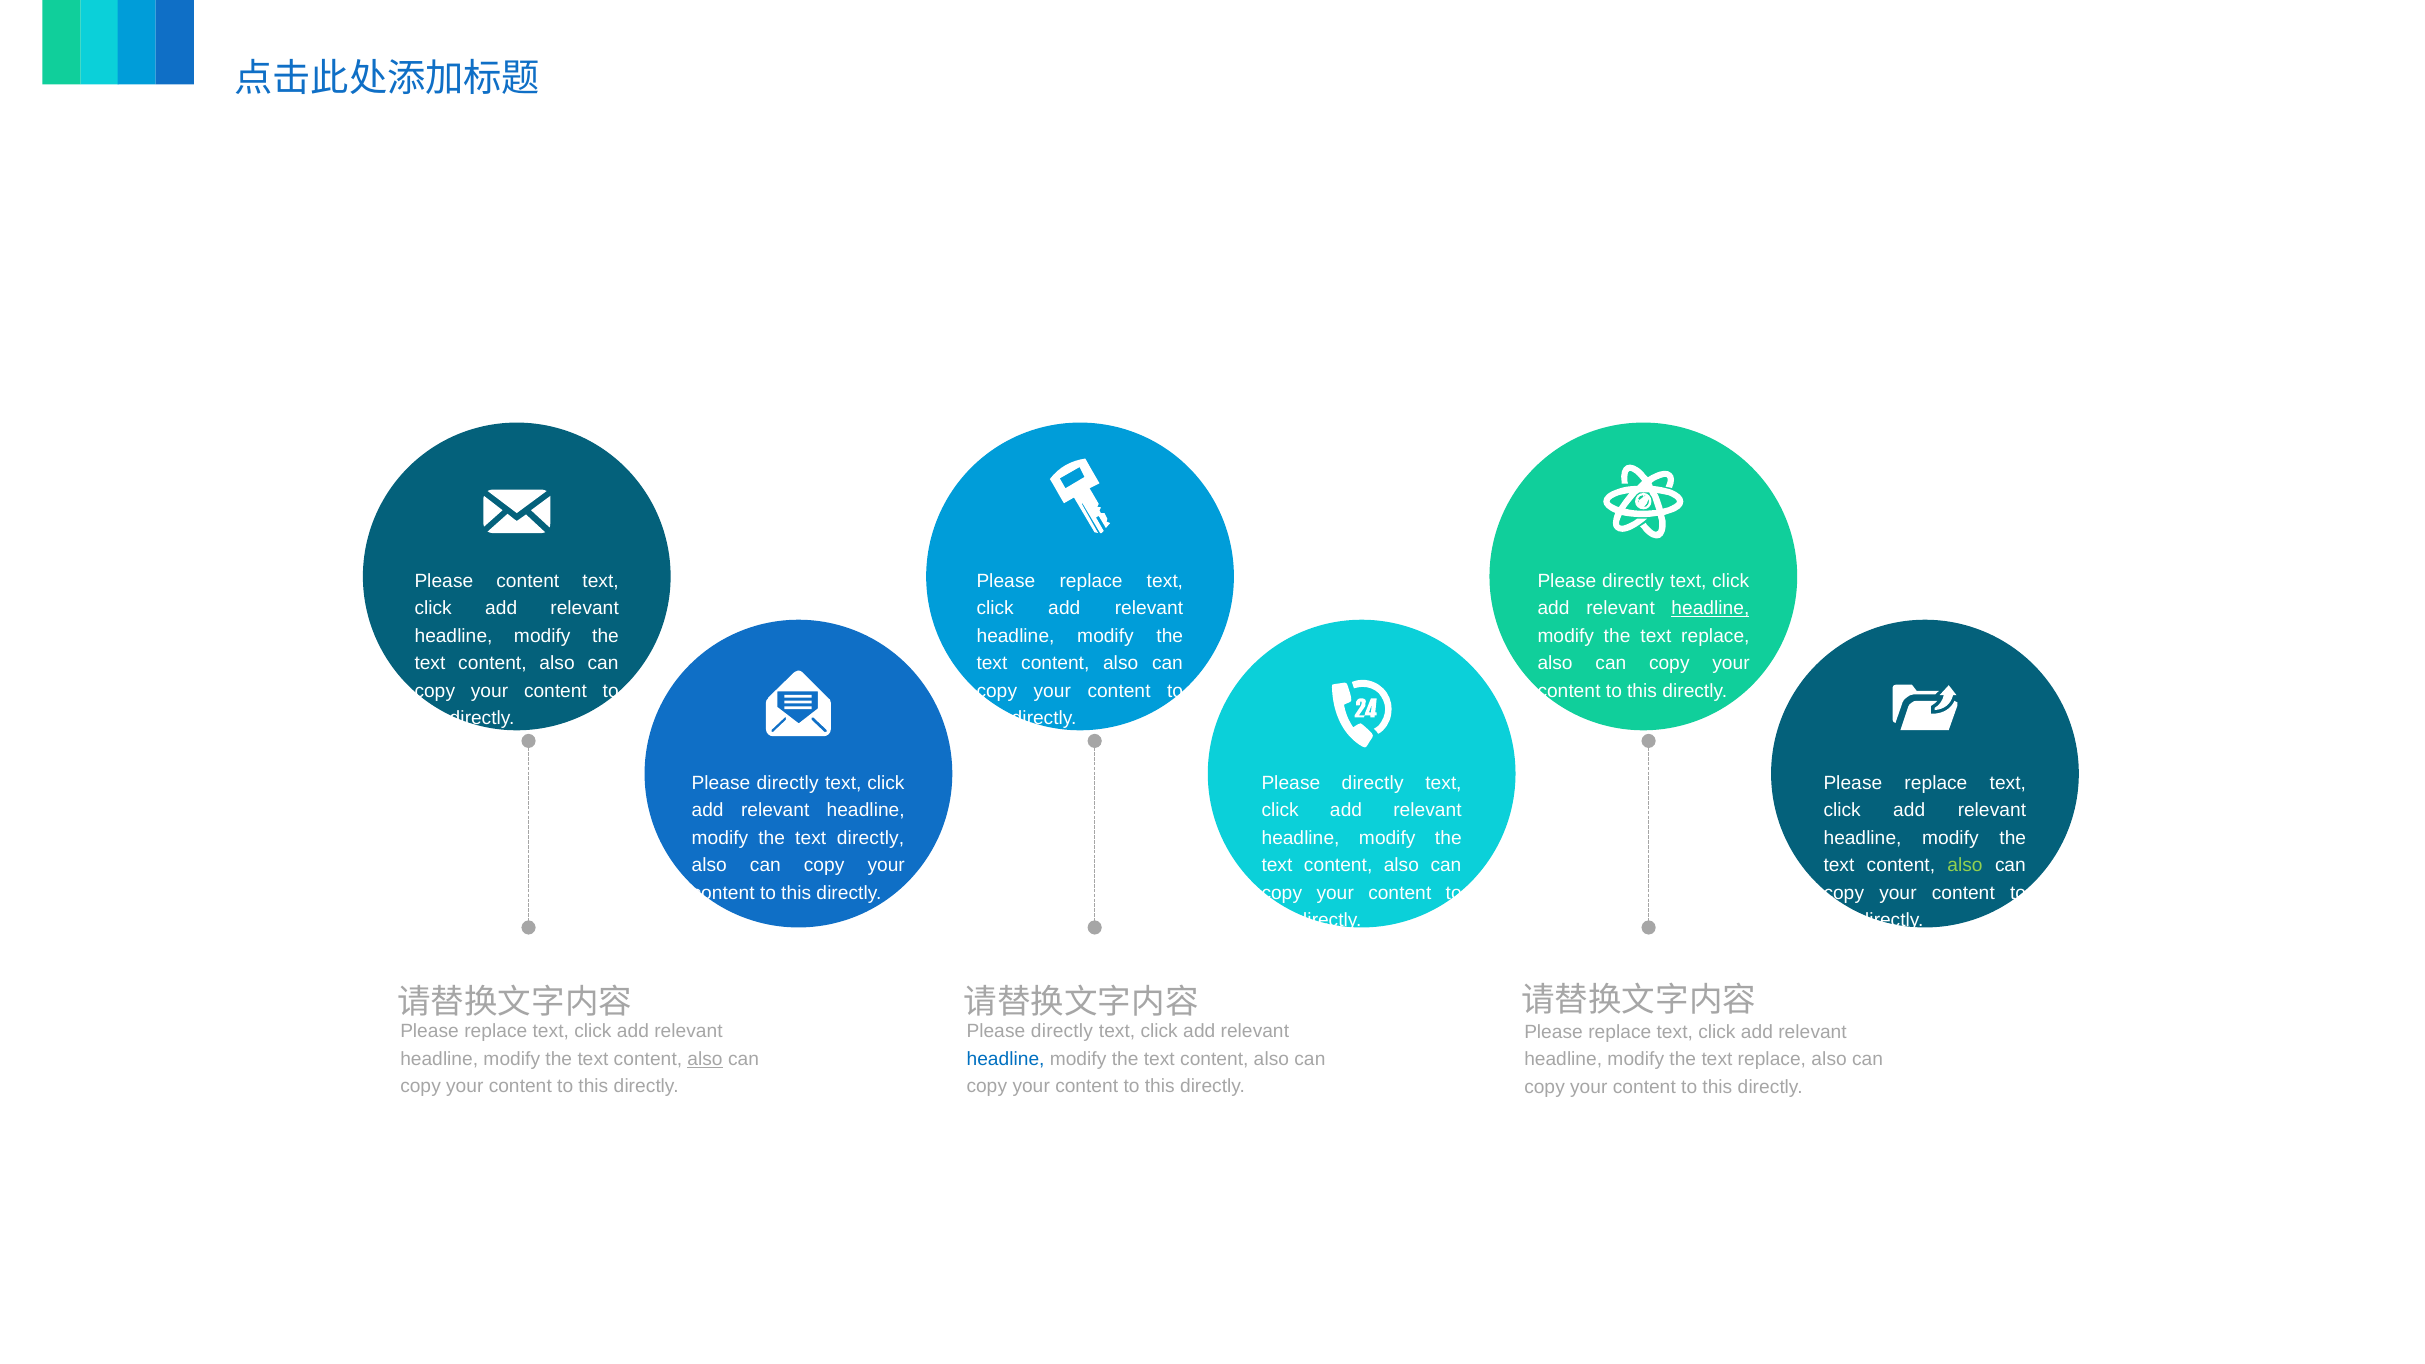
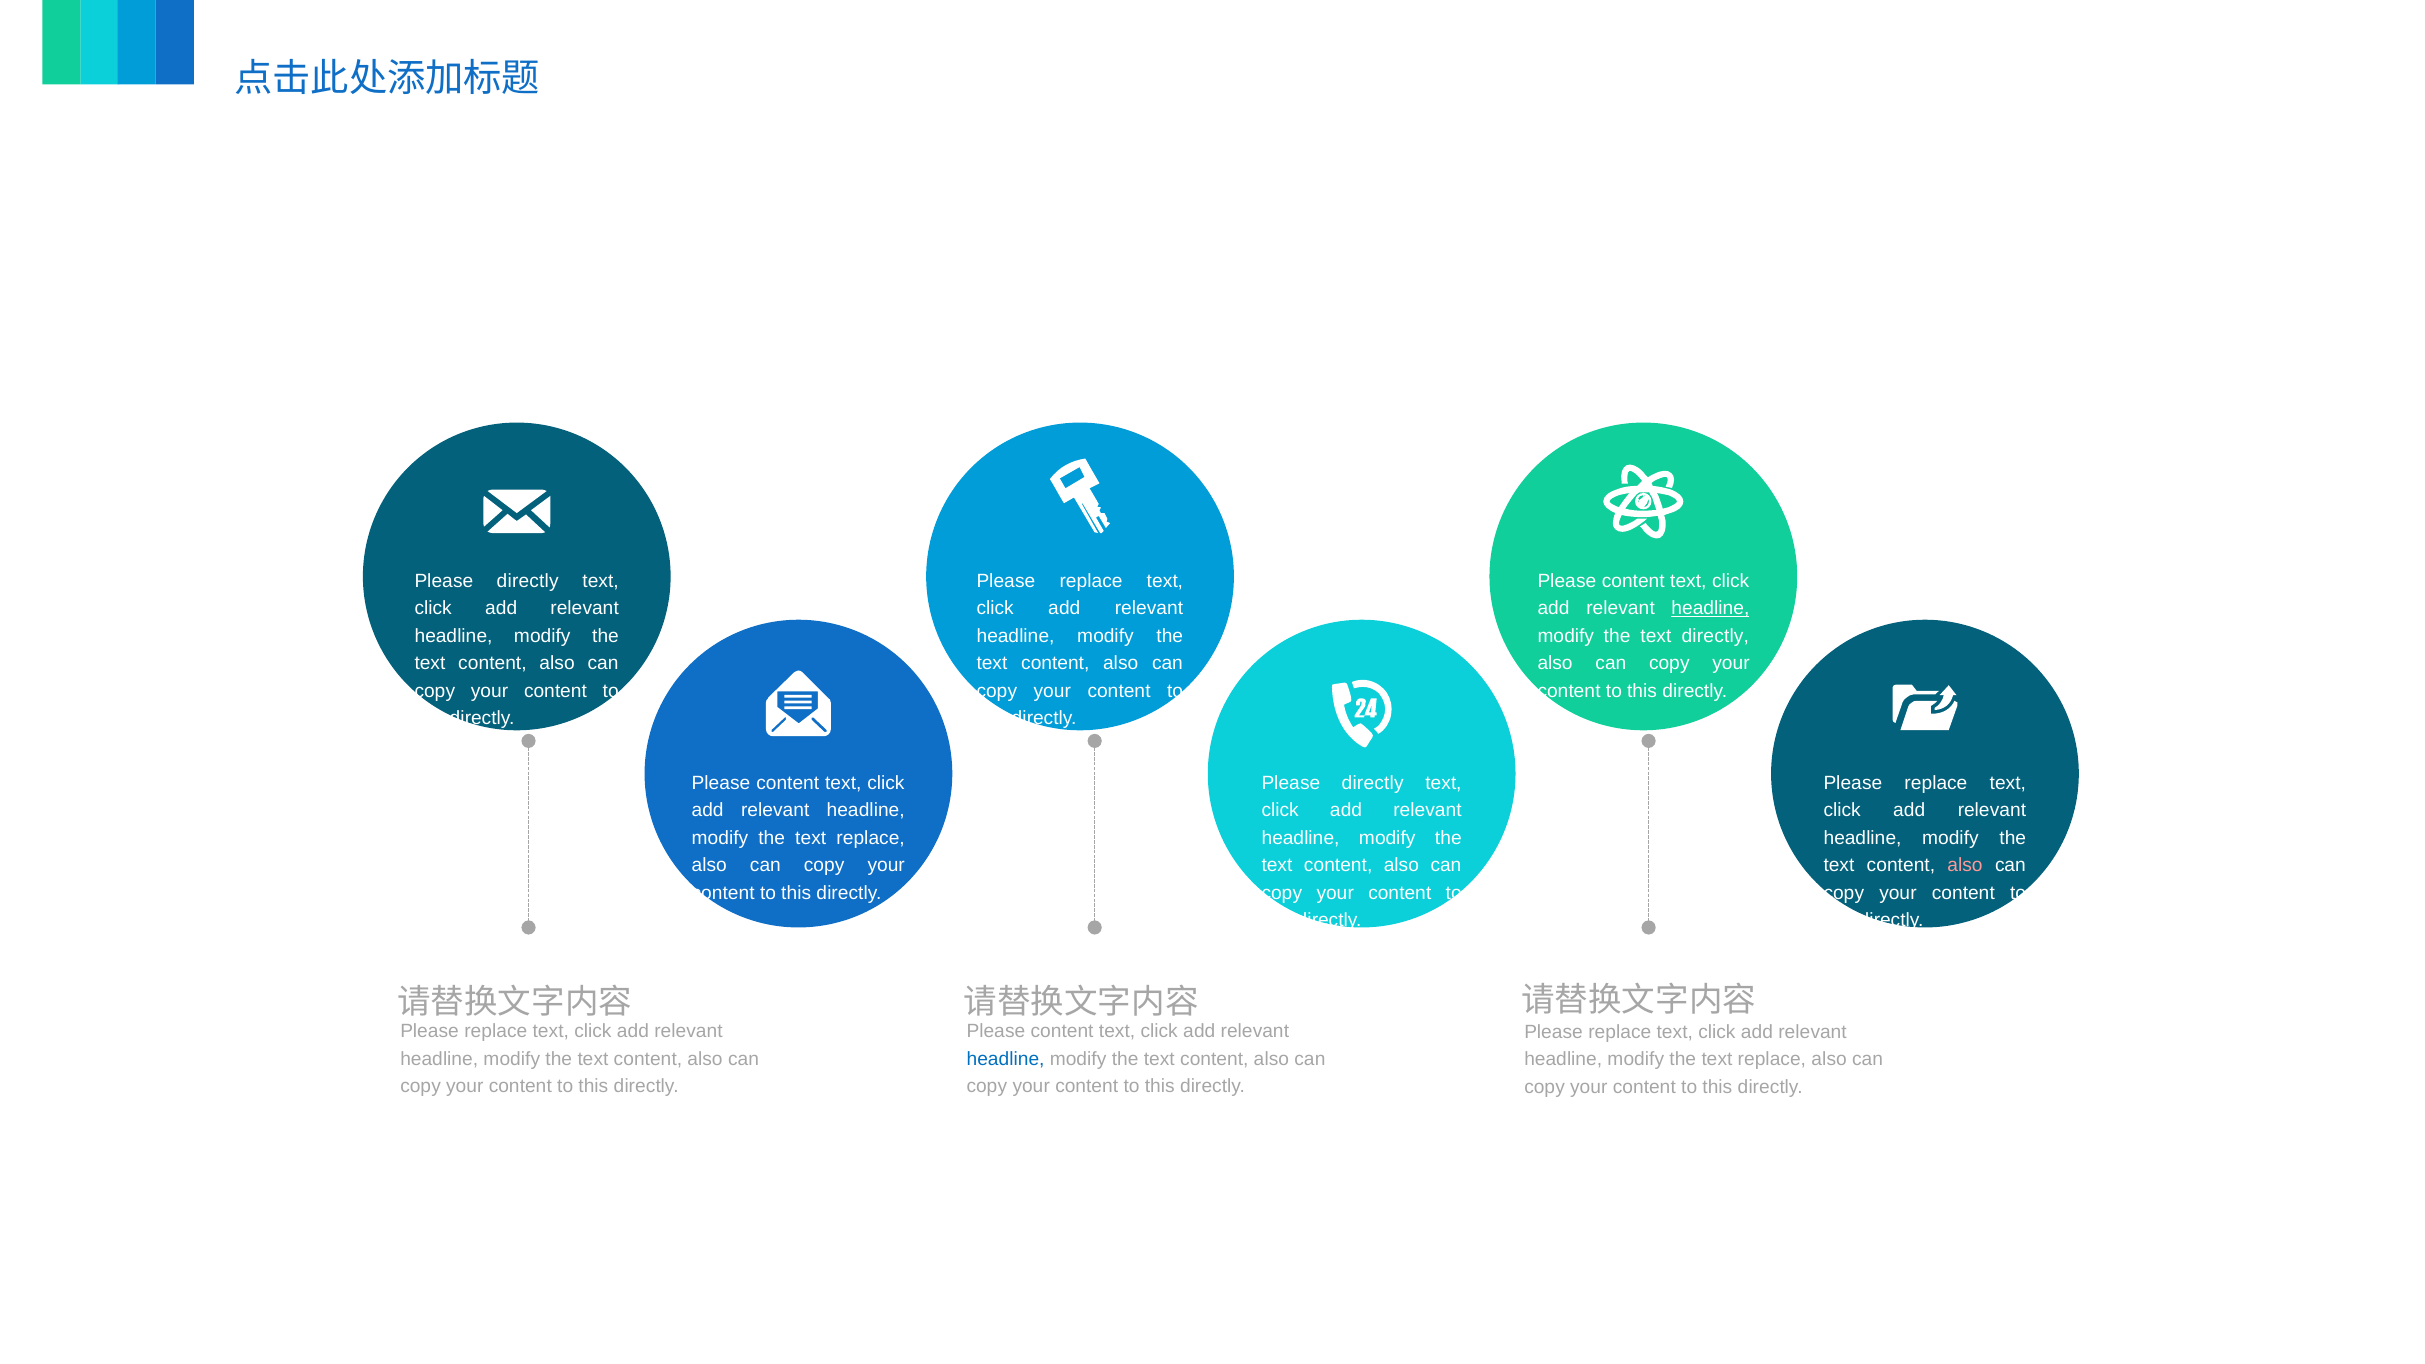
content: content -> directly (528, 581)
directly: directly -> content (1633, 581)
replace: replace -> directly (1715, 636)
directly: directly -> content (788, 783)
directly: directly -> replace (871, 838)
also colour: light green -> pink (1965, 865)
directly: directly -> content (1062, 1031)
also underline: present -> none (705, 1059)
